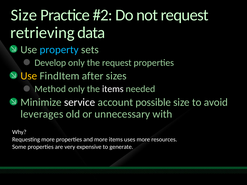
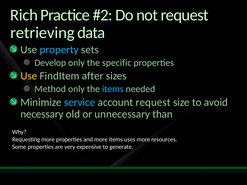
Size: Size -> Rich (24, 15)
the request: request -> specific (117, 63)
items colour: white -> light blue (113, 89)
service colour: white -> light blue (80, 102)
account possible: possible -> request (153, 102)
leverages: leverages -> necessary (42, 114)
with: with -> than (163, 114)
